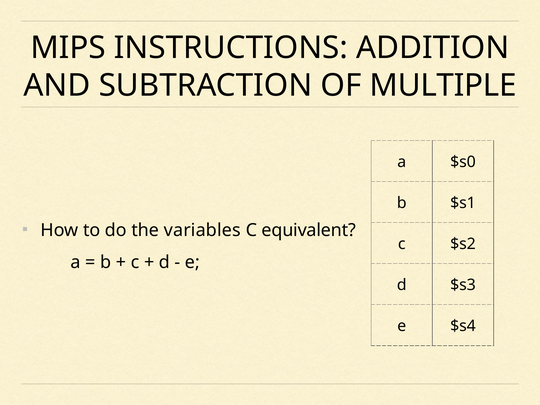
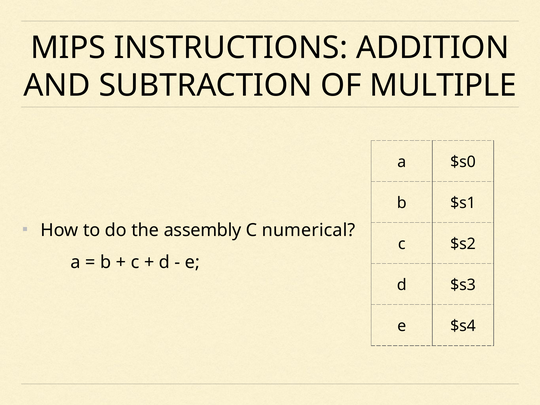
variables: variables -> assembly (203, 230)
equivalent: equivalent -> numerical (309, 230)
